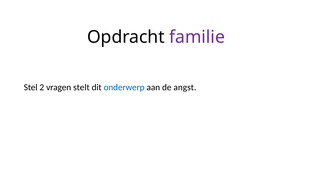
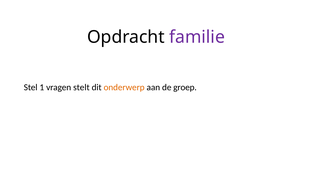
2: 2 -> 1 (42, 87)
onderwerp colour: blue -> orange (124, 87)
angst: angst -> groep (185, 87)
